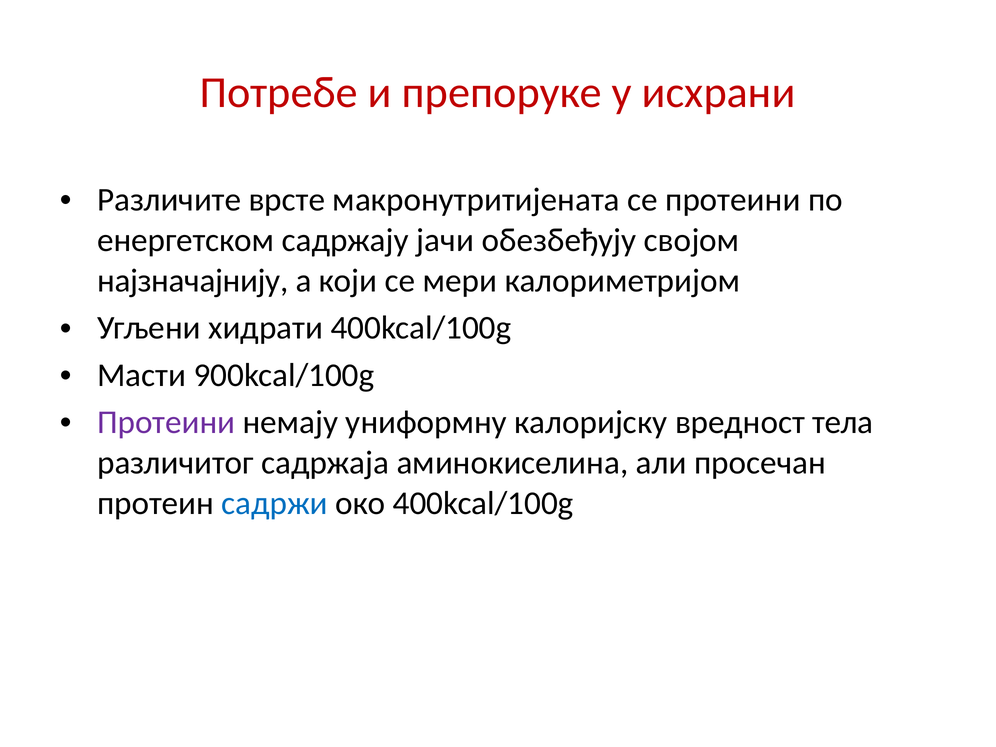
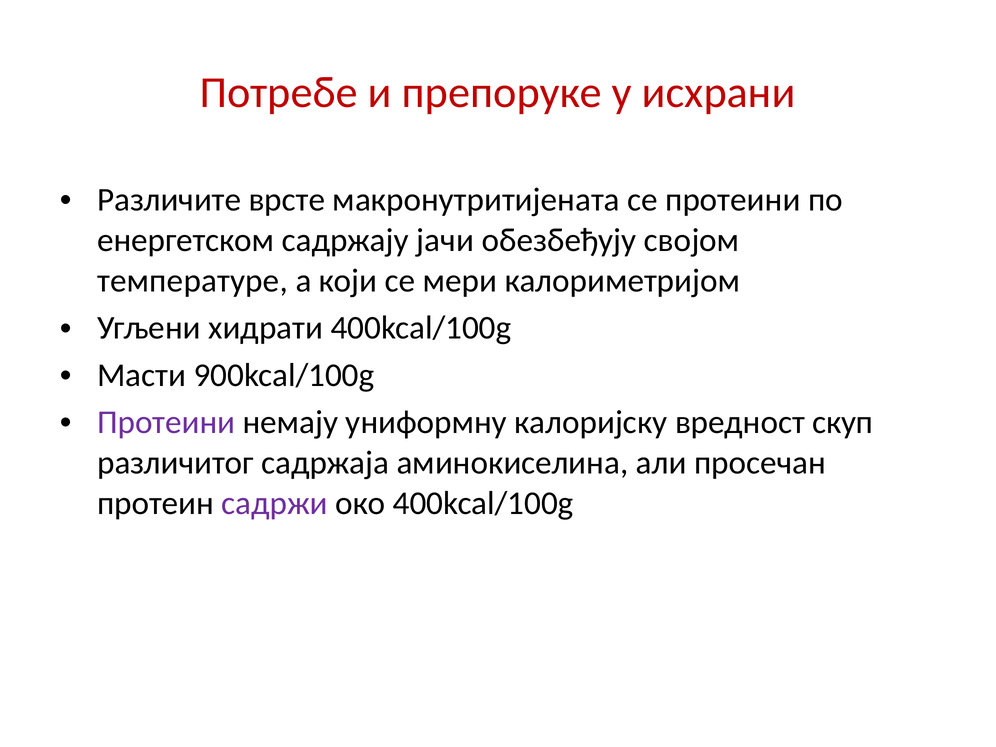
најзначајнију: најзначајнију -> температуре (193, 281)
тела: тела -> скуп (843, 422)
садржи colour: blue -> purple (275, 503)
